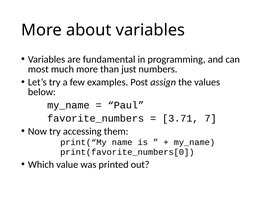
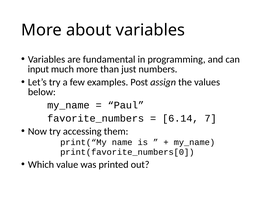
most: most -> input (38, 69)
3.71: 3.71 -> 6.14 (180, 119)
